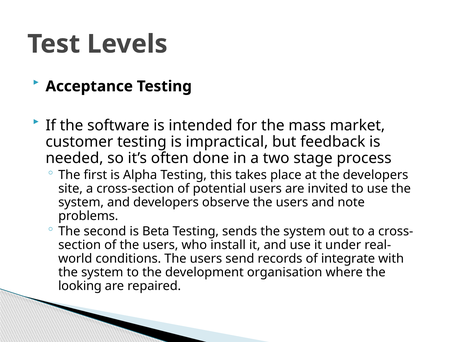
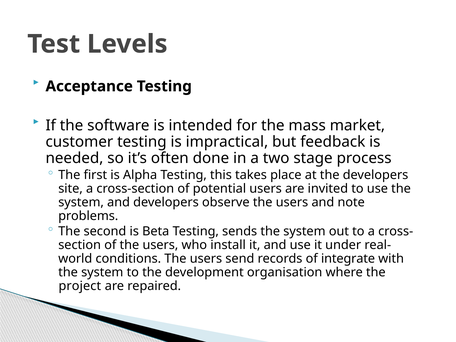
looking: looking -> project (80, 286)
